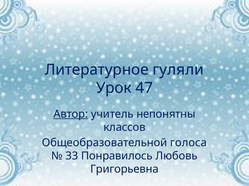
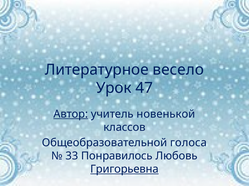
гуляли: гуляли -> весело (178, 70)
непонятны: непонятны -> новенькой (166, 114)
Григорьевна underline: none -> present (125, 170)
